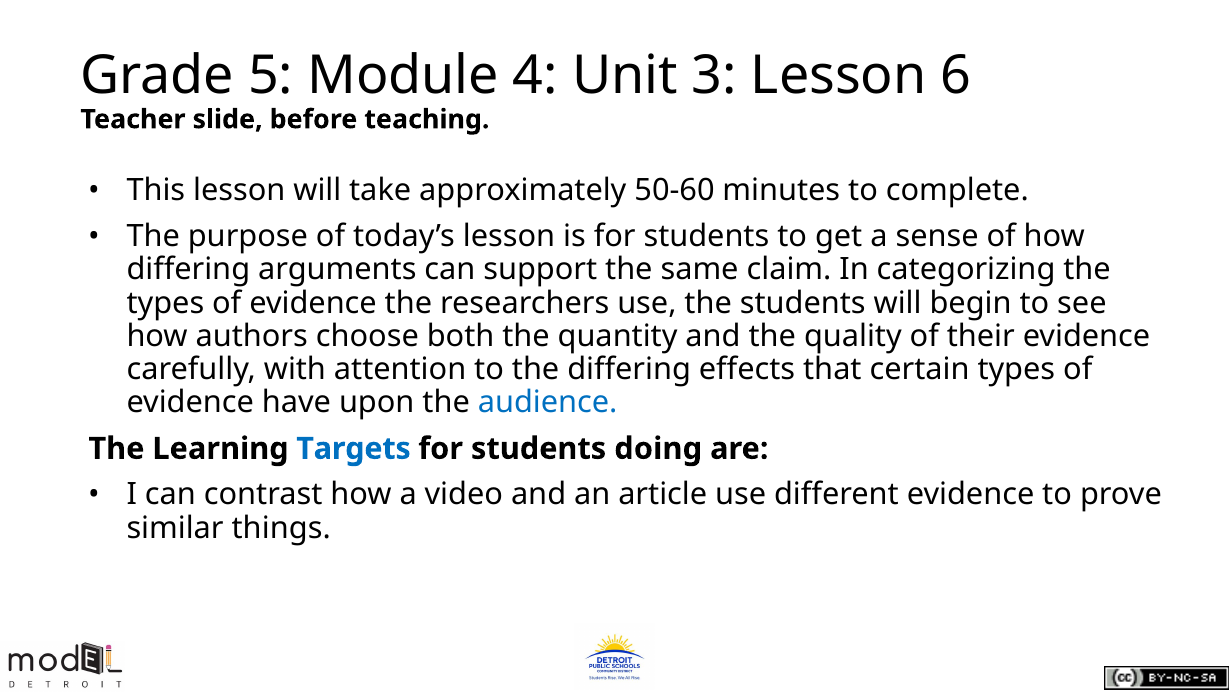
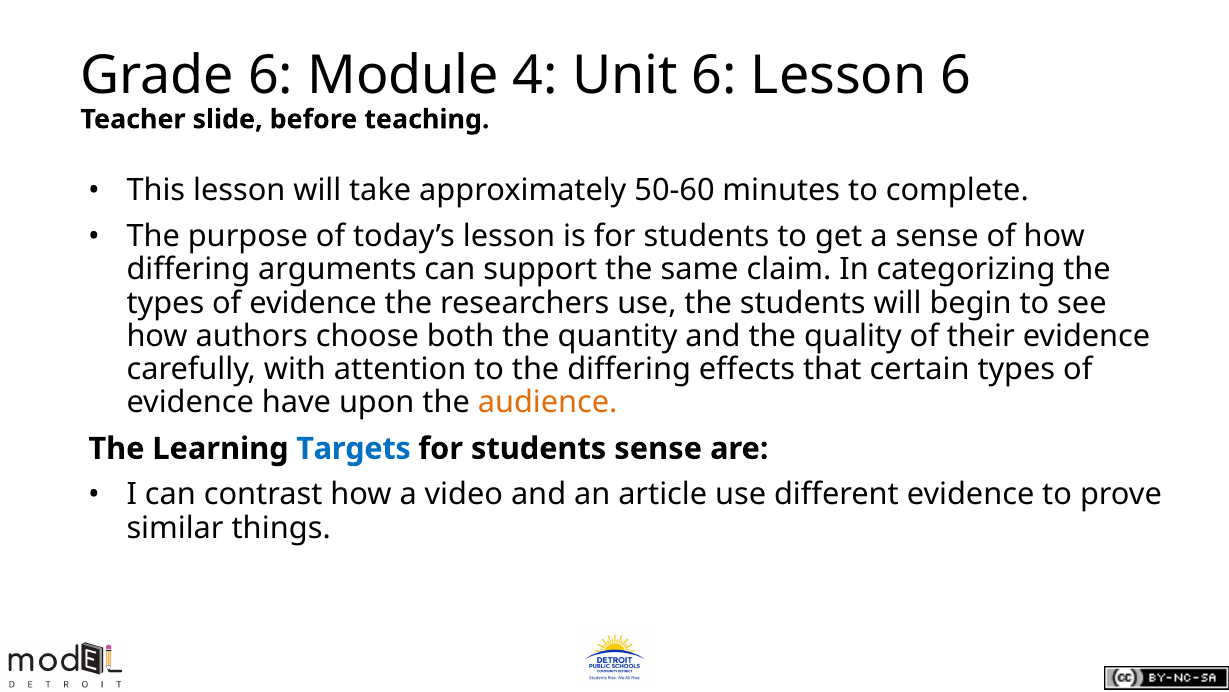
Grade 5: 5 -> 6 (271, 76)
Unit 3: 3 -> 6 (714, 76)
audience colour: blue -> orange (548, 402)
students doing: doing -> sense (658, 448)
